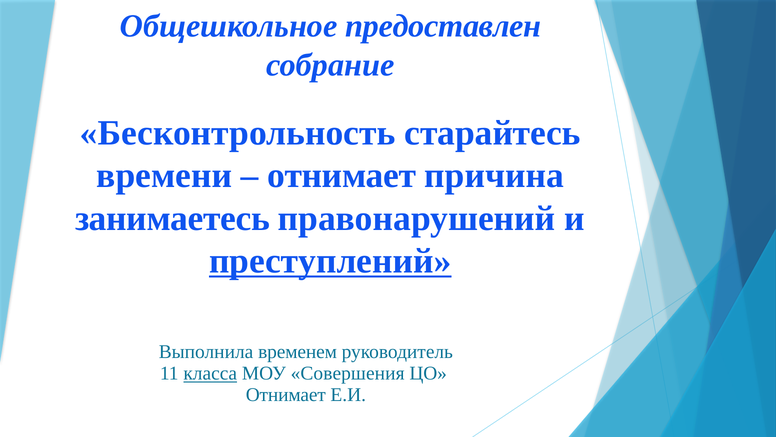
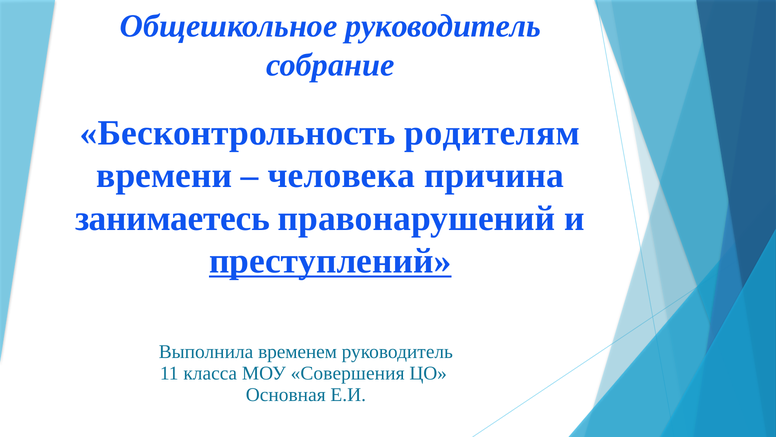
Общешкольное предоставлен: предоставлен -> руководитель (443, 26)
старайтесь: старайтесь -> родителям (492, 133)
отнимает: отнимает -> человека (341, 176)
класса underline: present -> none (210, 373)
Отнимает: Отнимает -> Основная (286, 395)
